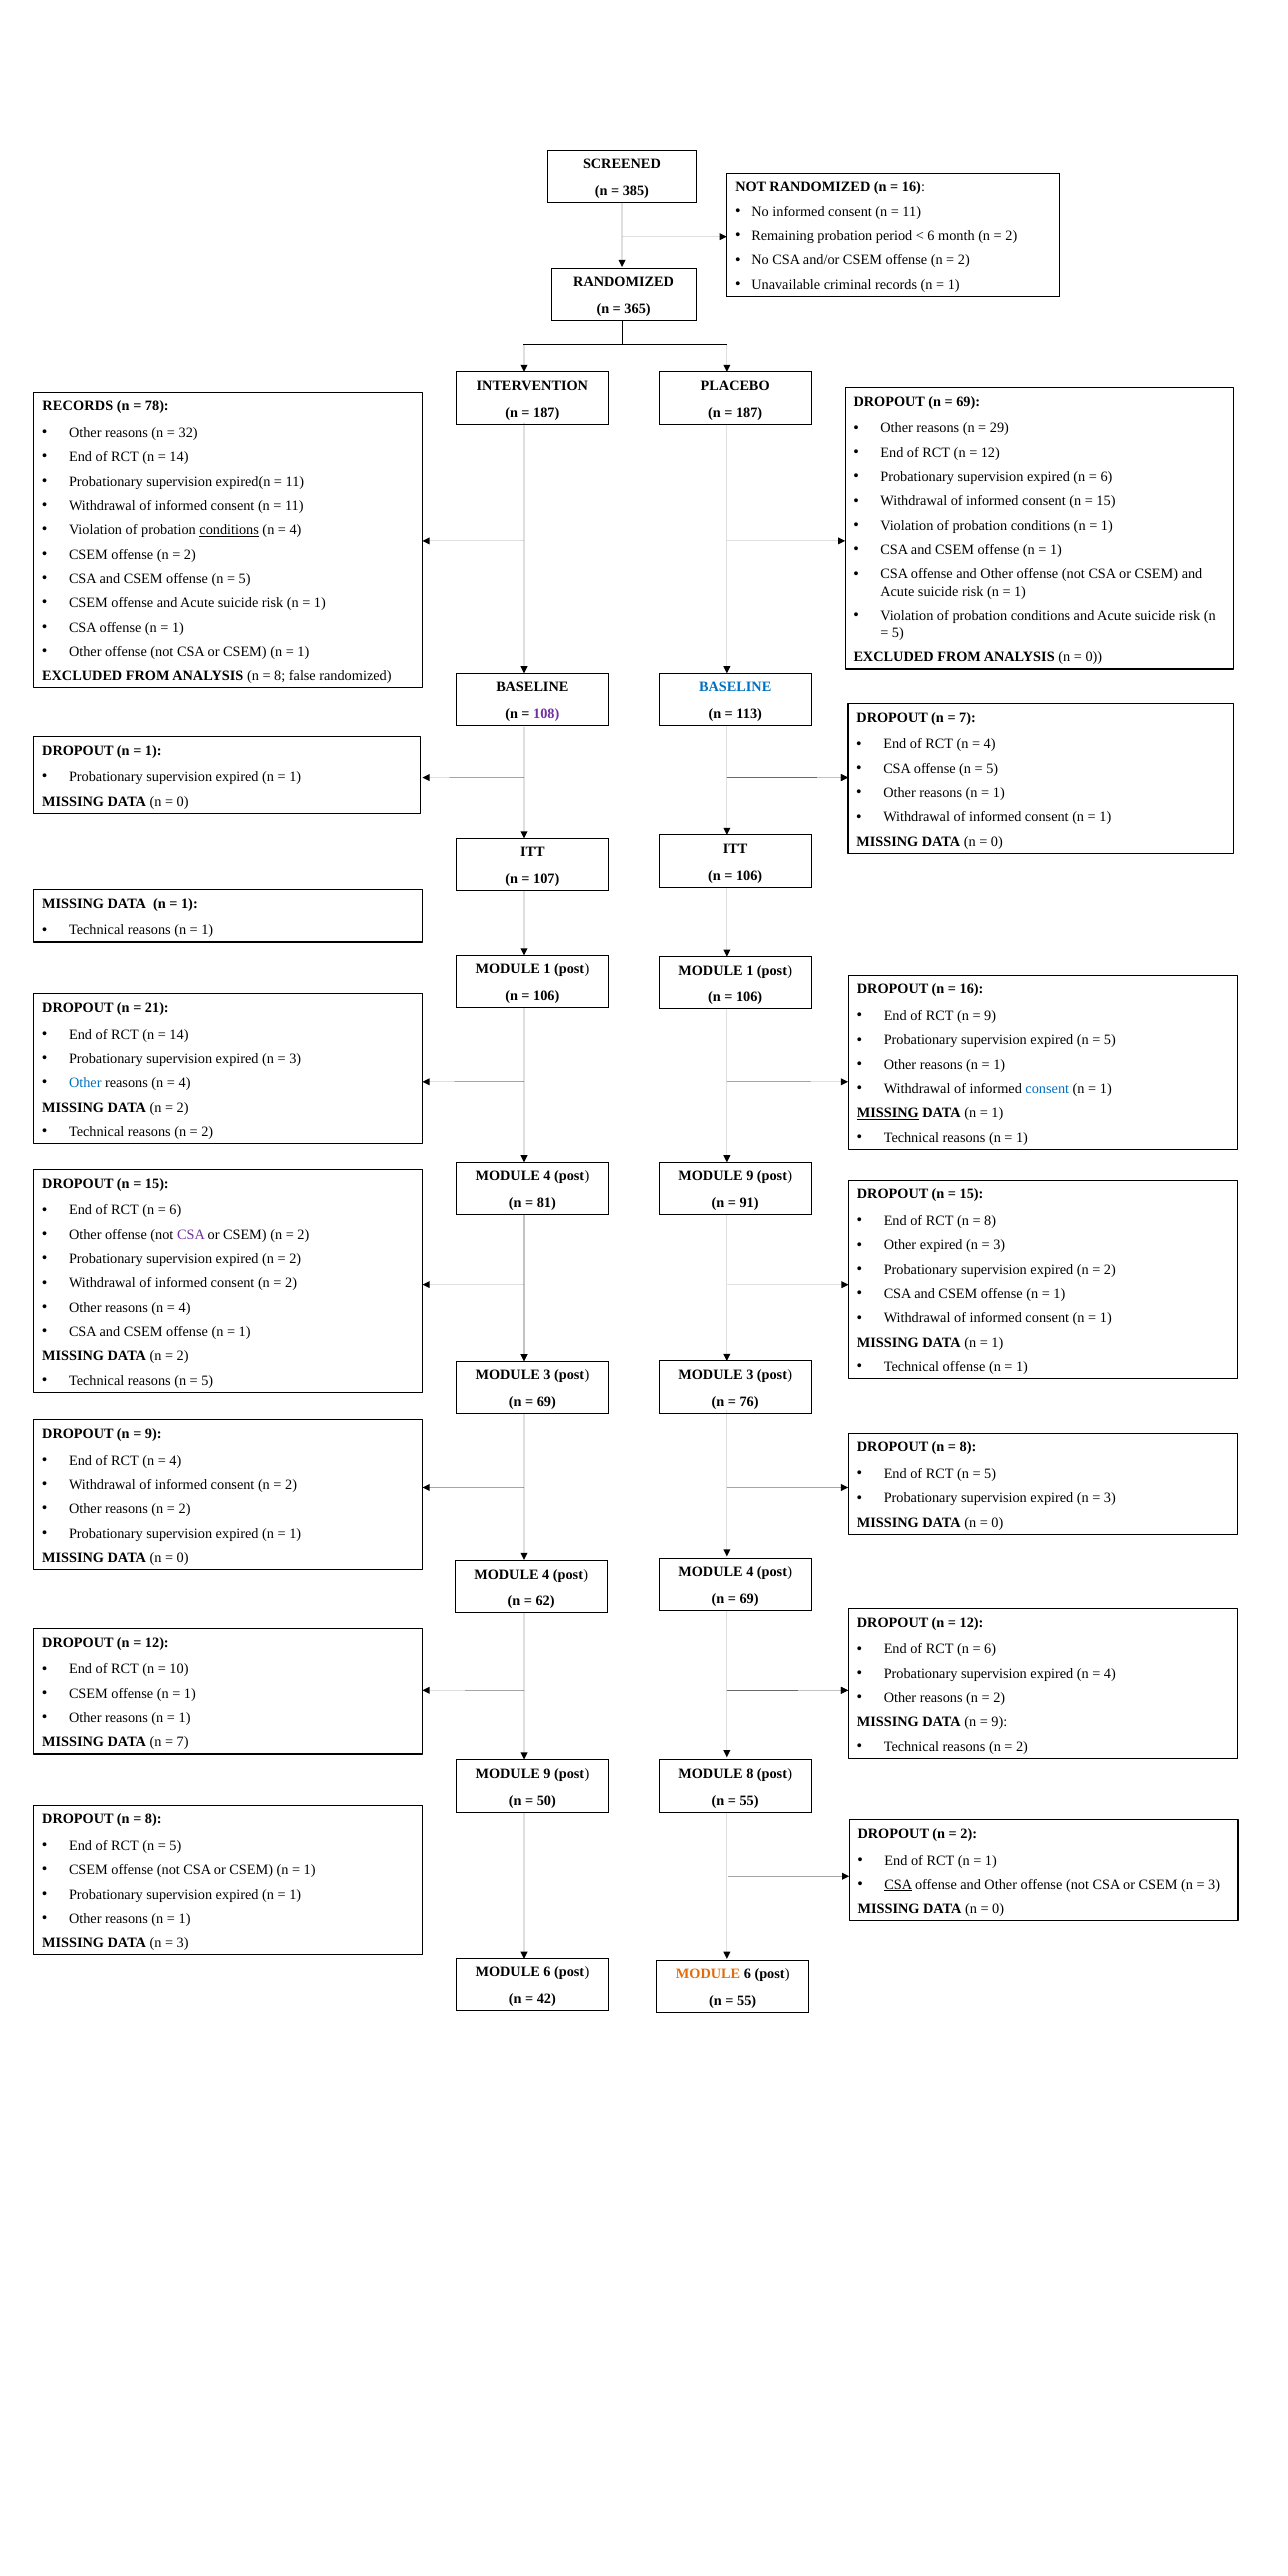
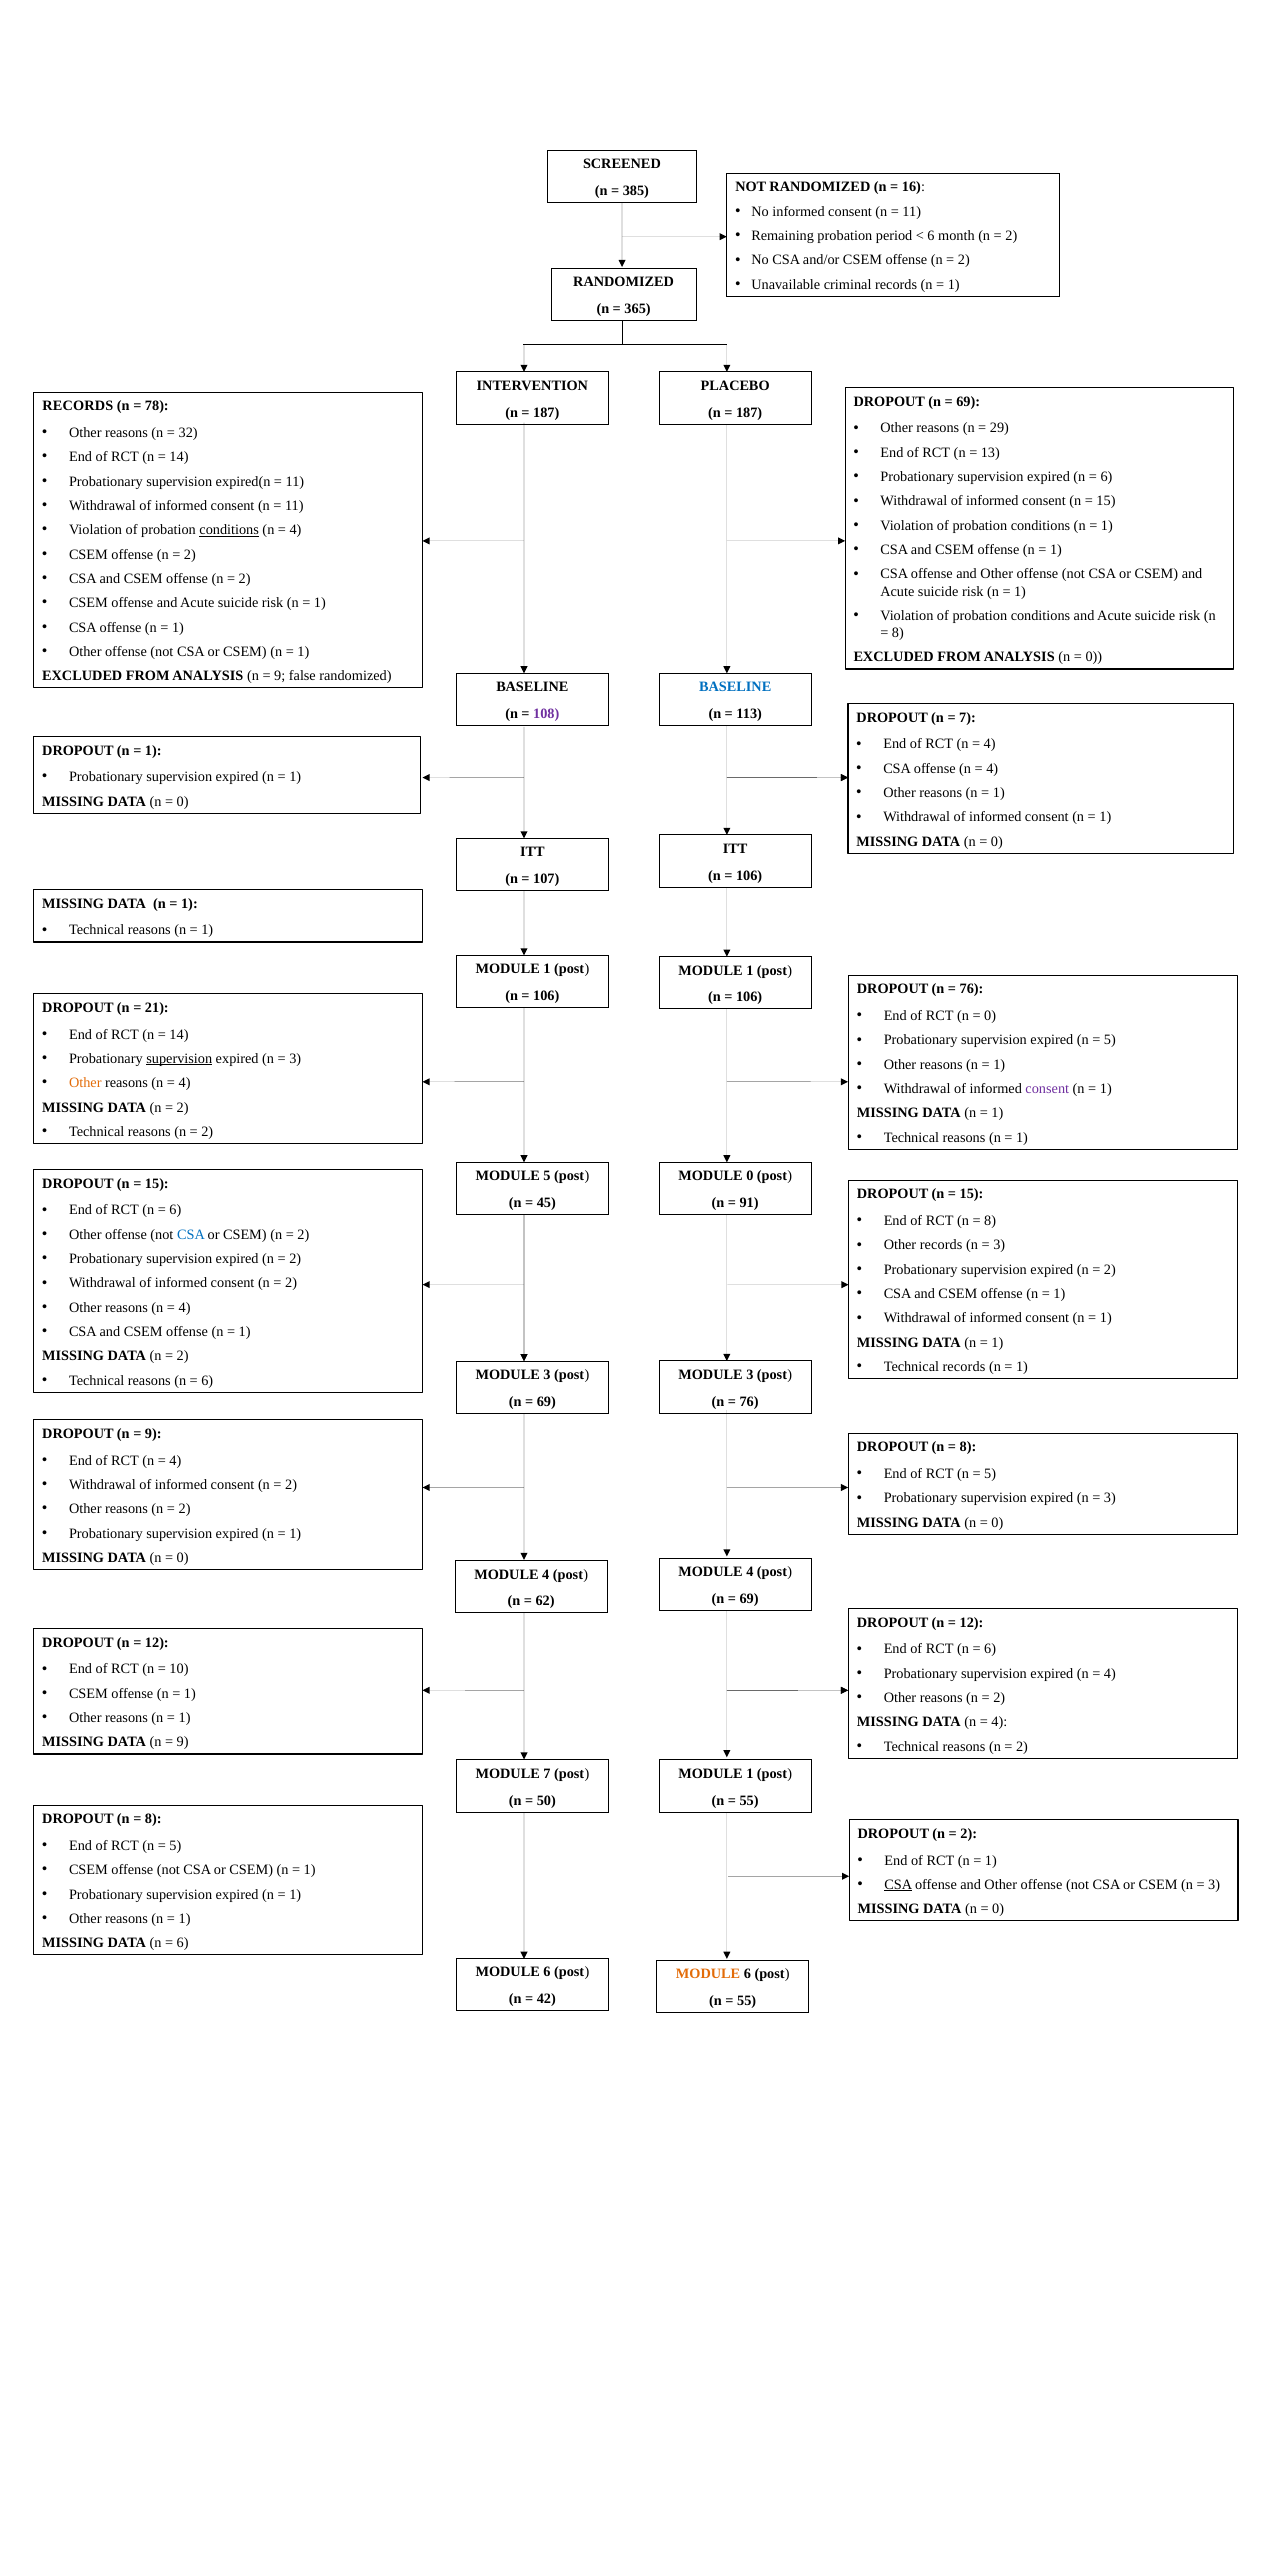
12: 12 -> 13 (990, 453)
5: 5 -> 2 (245, 579)
5: 5 -> 8 (898, 633)
8: 8 -> 9 (280, 676)
5: 5 -> 4 (992, 769)
16: 16 -> 76 (972, 989)
9: 9 -> 0 (990, 1016)
supervision underline: none -> present (179, 1059)
Other colour: blue -> orange (85, 1083)
consent colour: blue -> purple (1047, 1089)
MISSING underline: present -> none (888, 1113)
4: 4 -> 5 (547, 1176)
9: 9 -> 0 (750, 1176)
81: 81 -> 45 (546, 1203)
CSA colour: purple -> blue (191, 1234)
Other expired: expired -> records (941, 1245)
Technical offense: offense -> records (964, 1367)
5: 5 -> 6 (207, 1381)
9: 9 -> 4 (999, 1722)
7: 7 -> 9 (183, 1742)
9: 9 -> 7 (547, 1774)
8: 8 -> 1 (750, 1774)
3: 3 -> 6 (183, 1943)
